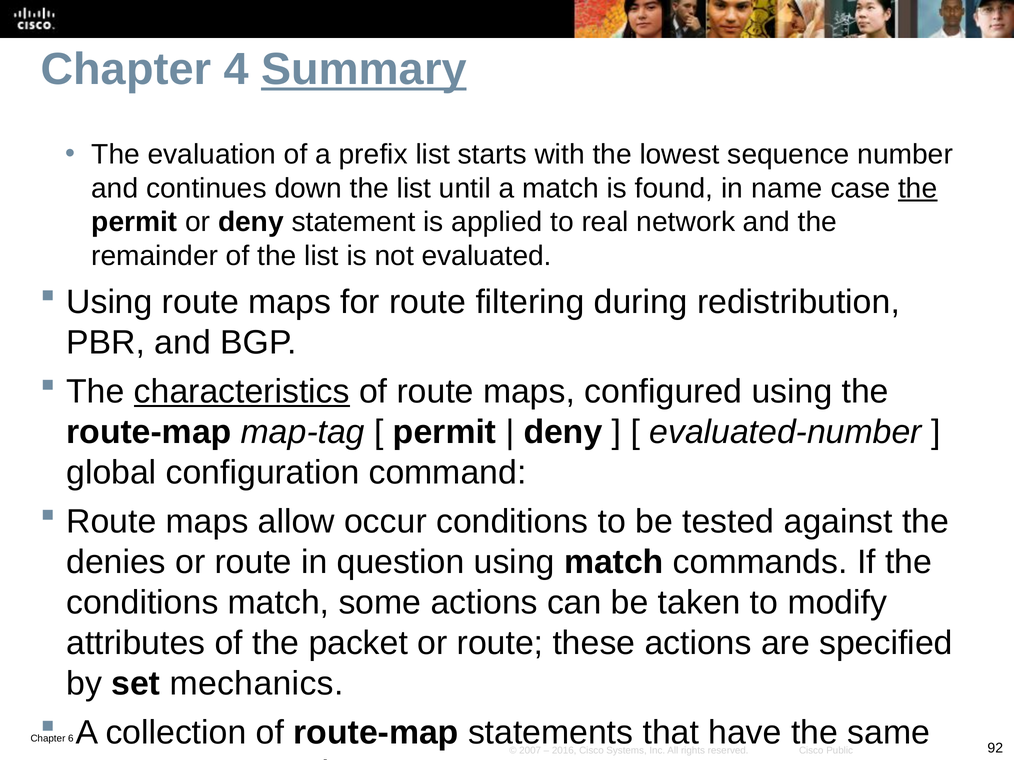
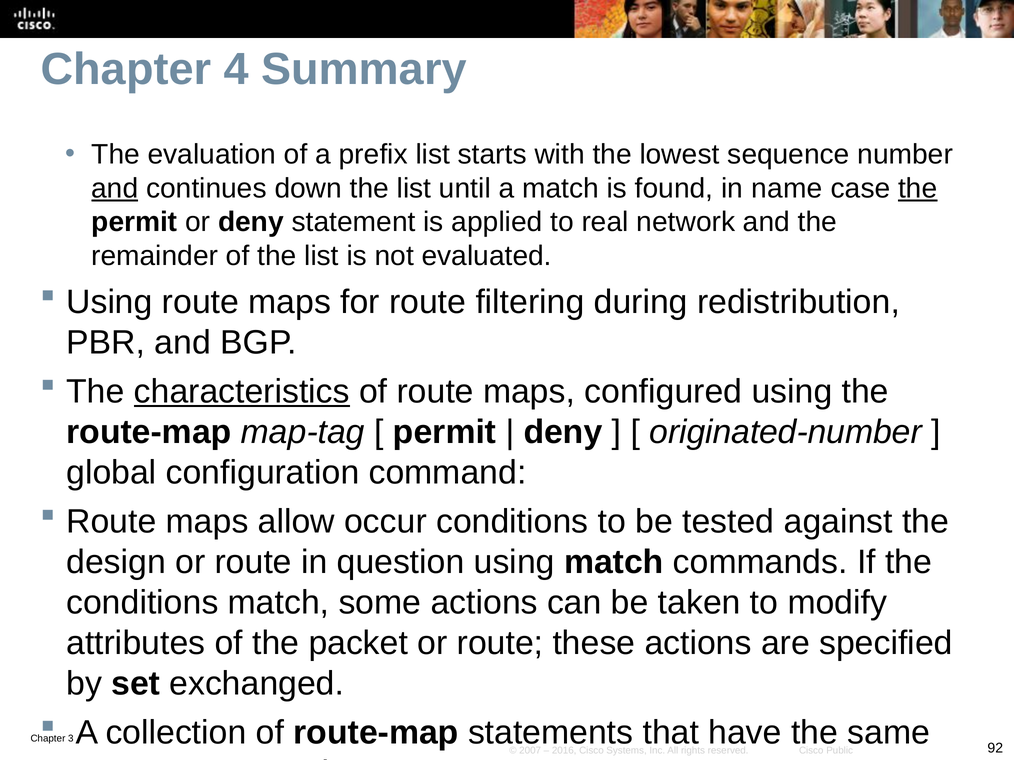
Summary underline: present -> none (364, 70)
and underline: none -> present (115, 188)
evaluated-number: evaluated-number -> originated-number (786, 432)
denies: denies -> design (116, 562)
mechanics: mechanics -> exchanged (257, 684)
6: 6 -> 3 (71, 739)
